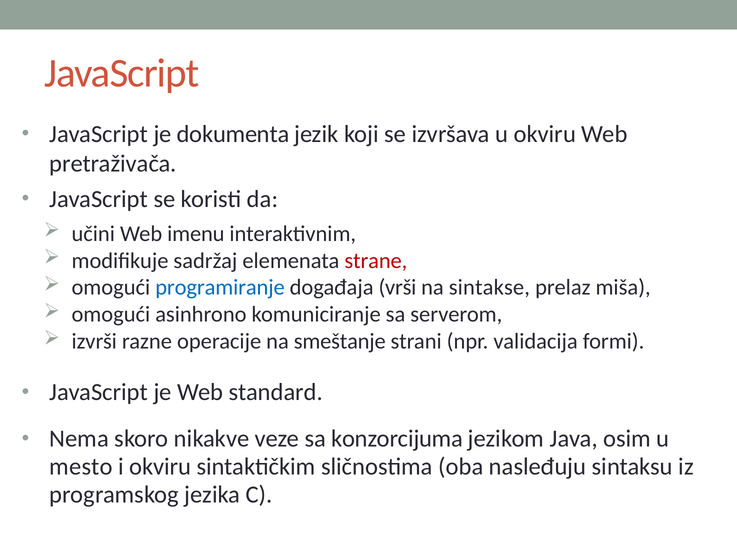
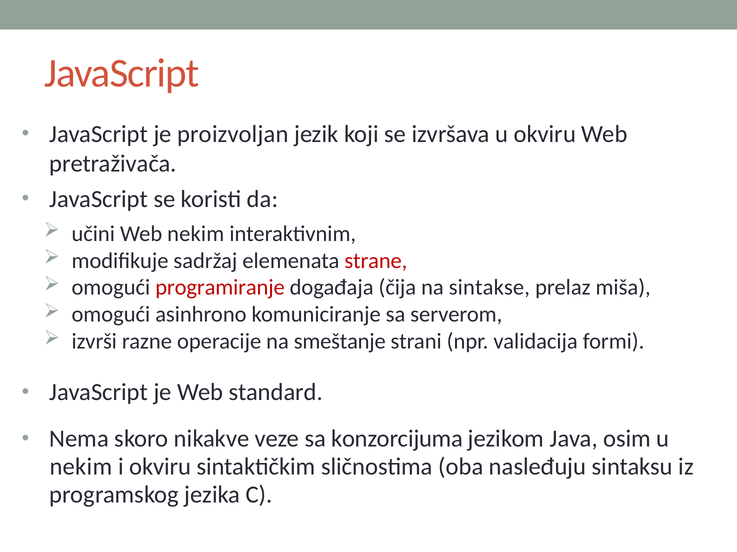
dokumenta: dokumenta -> proizvoljan (233, 135)
Web imenu: imenu -> nekim (196, 234)
programiranje colour: blue -> red (220, 288)
vrši: vrši -> čija (397, 288)
mesto: mesto -> nekim (81, 467)
